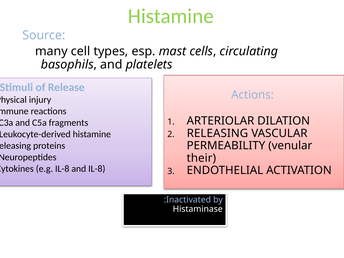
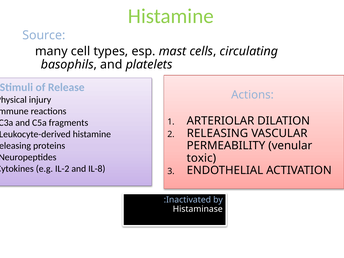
their: their -> toxic (201, 158)
e.g IL-8: IL-8 -> IL-2 (62, 169)
